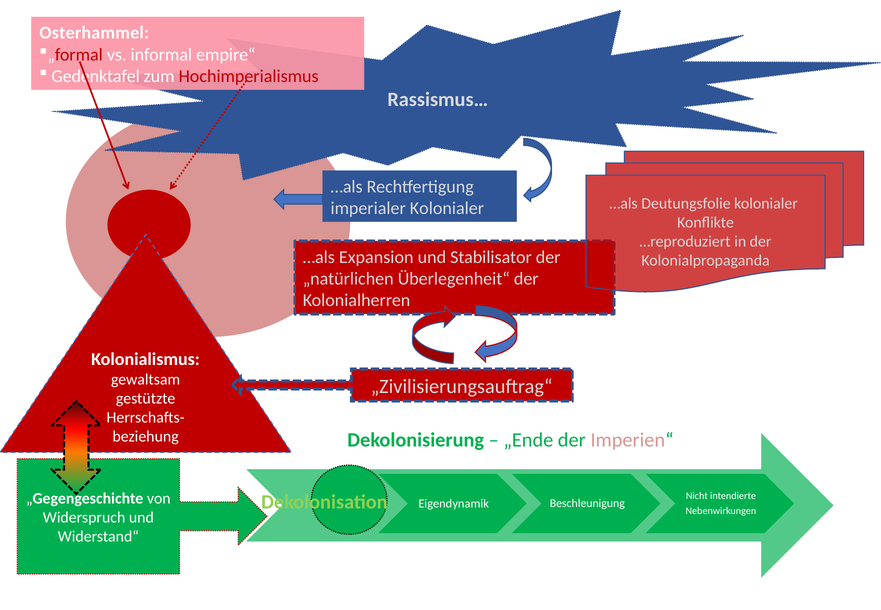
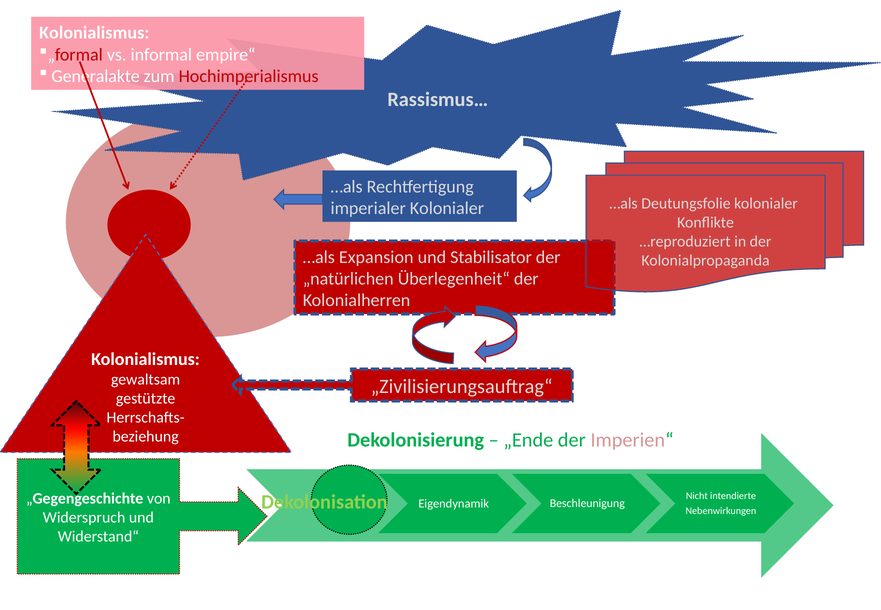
Osterhammel: Osterhammel -> Kolonialismus (94, 33)
Gedenktafel: Gedenktafel -> Generalakte (96, 76)
